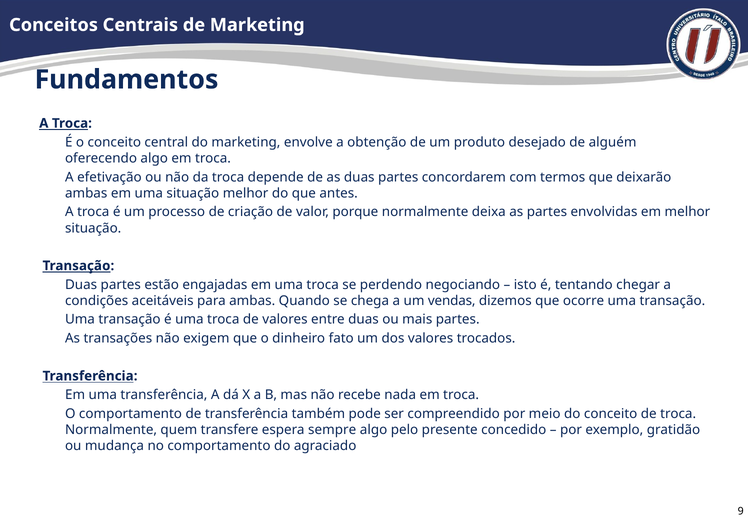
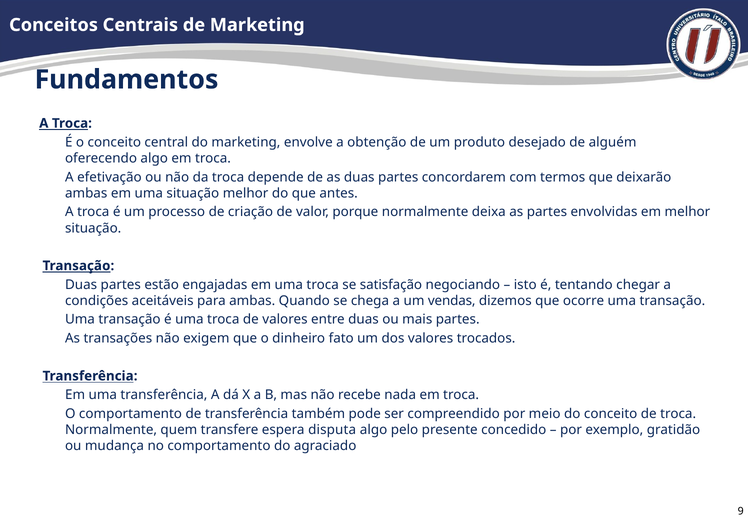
perdendo: perdendo -> satisfação (391, 284)
sempre: sempre -> disputa (332, 430)
